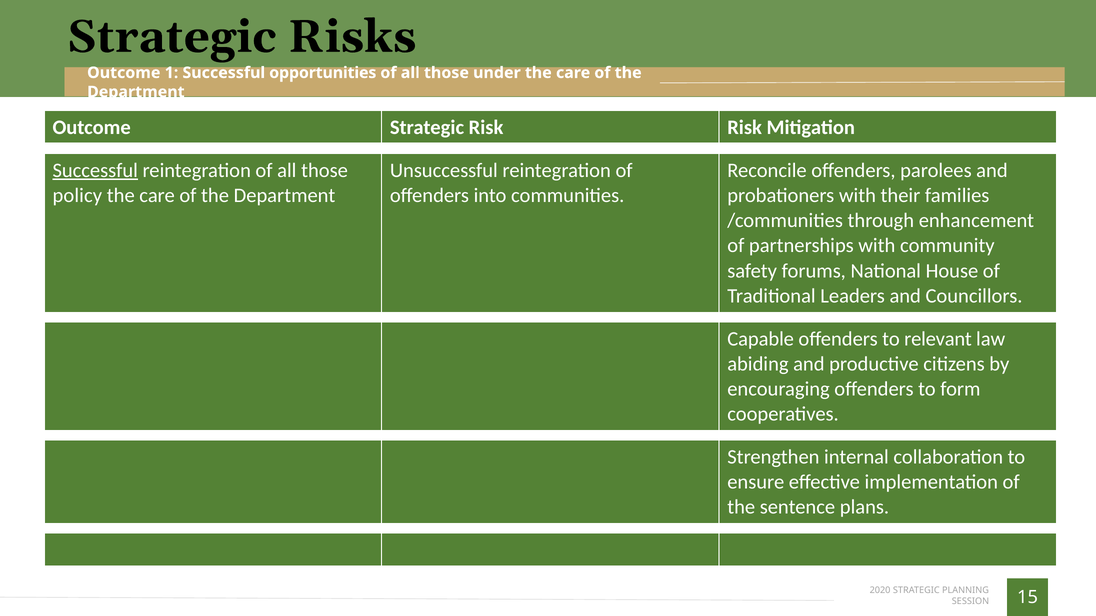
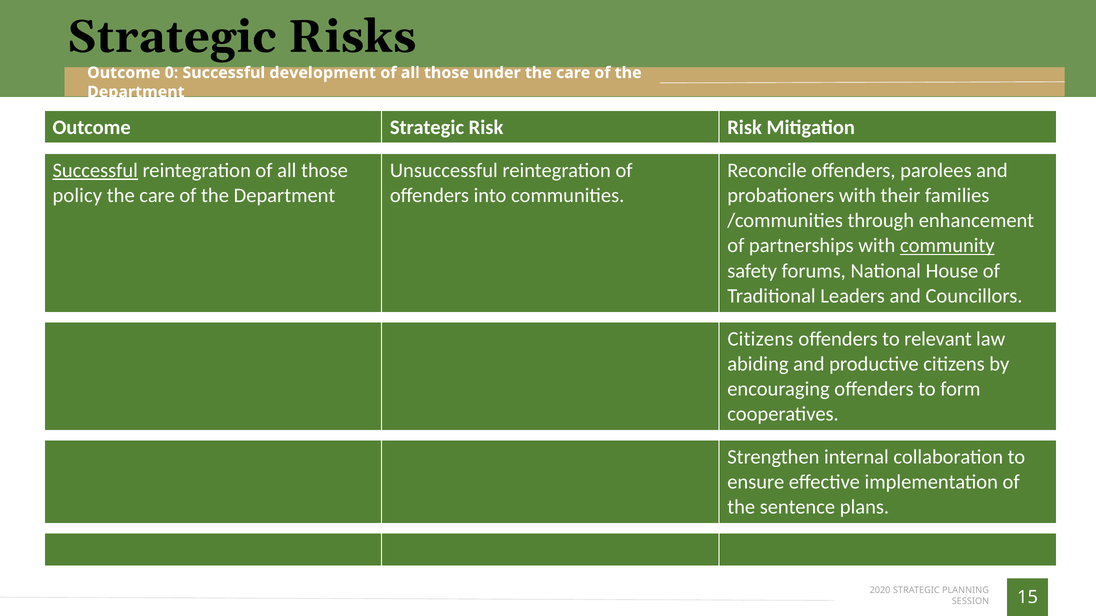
1: 1 -> 0 (171, 73)
opportunities: opportunities -> development (323, 73)
community underline: none -> present (947, 246)
Capable: Capable -> Citizens (761, 339)
